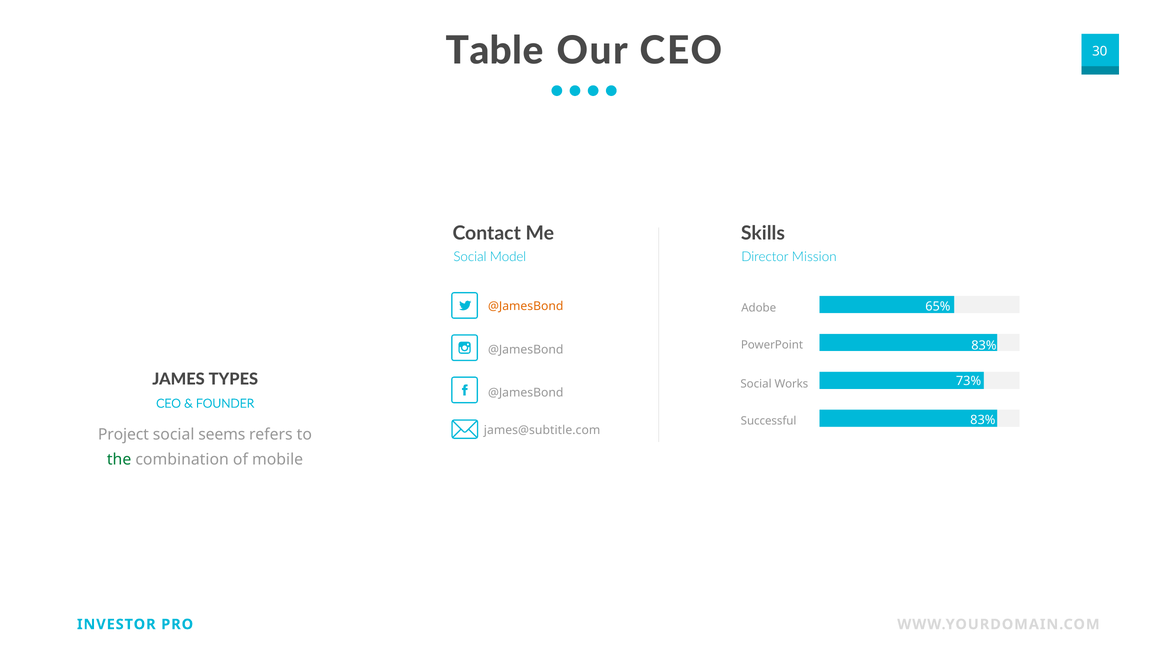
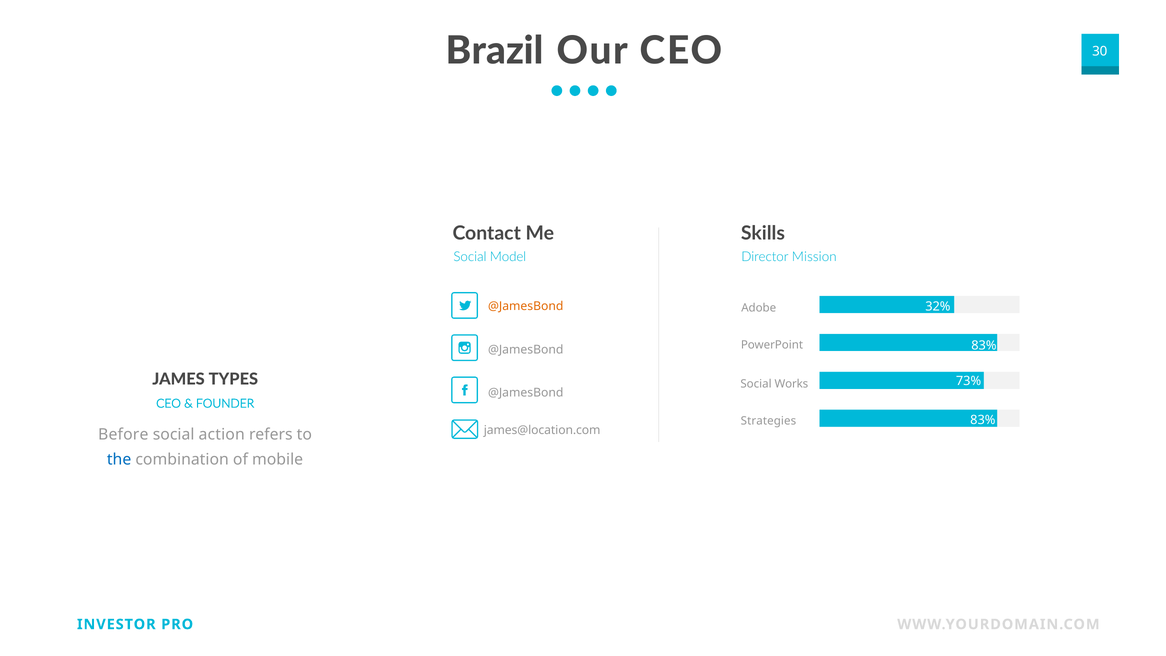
Table: Table -> Brazil (495, 51)
65%: 65% -> 32% (938, 306)
Successful: Successful -> Strategies (768, 421)
james@subtitle.com: james@subtitle.com -> james@location.com (542, 430)
Project: Project -> Before (123, 435)
seems: seems -> action (222, 435)
the colour: green -> blue (119, 459)
